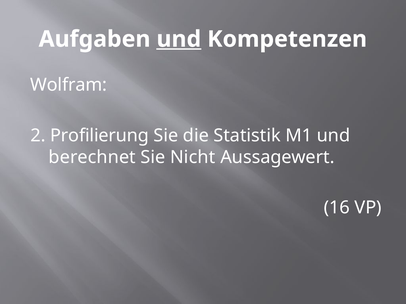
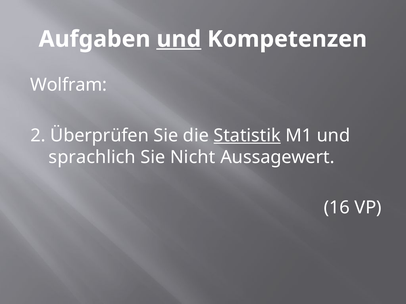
Profilierung: Profilierung -> Überprüfen (100, 136)
Statistik underline: none -> present (247, 136)
berechnet: berechnet -> sprachlich (92, 157)
